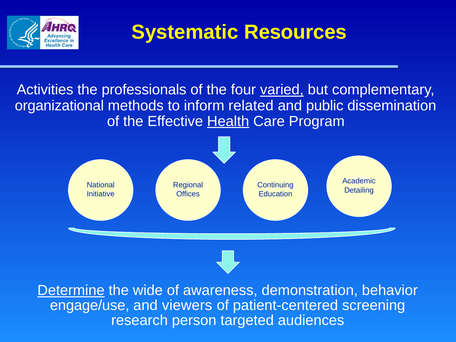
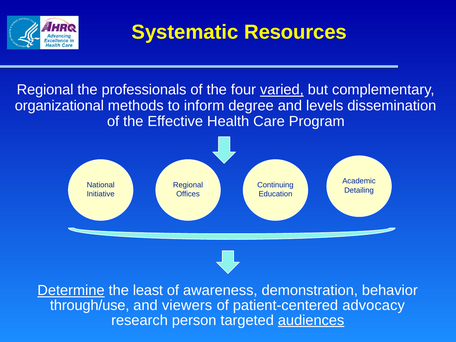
Activities: Activities -> Regional (45, 90)
related: related -> degree (251, 106)
public: public -> levels (325, 106)
Health underline: present -> none (228, 121)
wide: wide -> least (148, 291)
engage/use: engage/use -> through/use (90, 305)
screening: screening -> advocacy (374, 305)
audiences underline: none -> present (311, 320)
